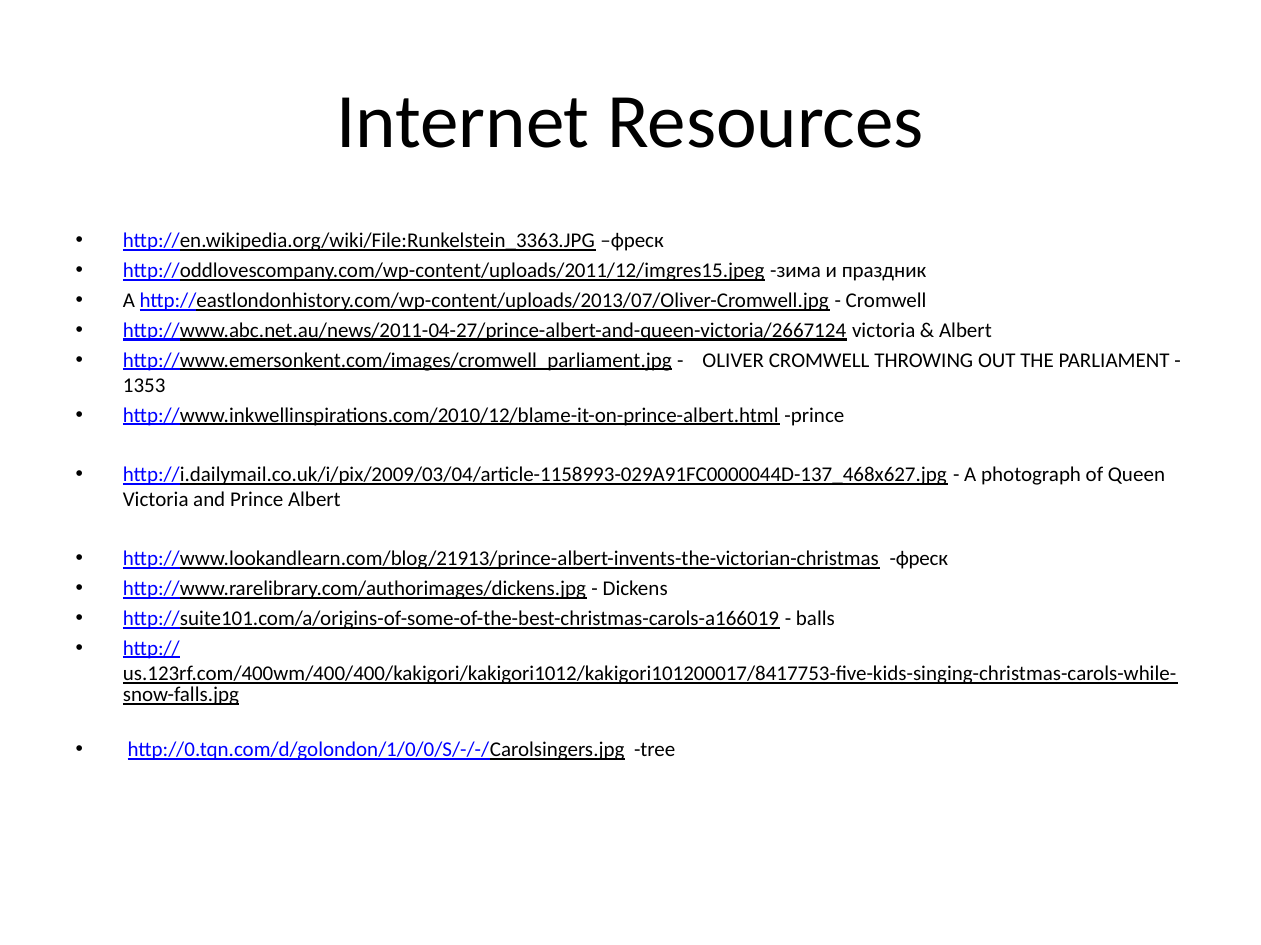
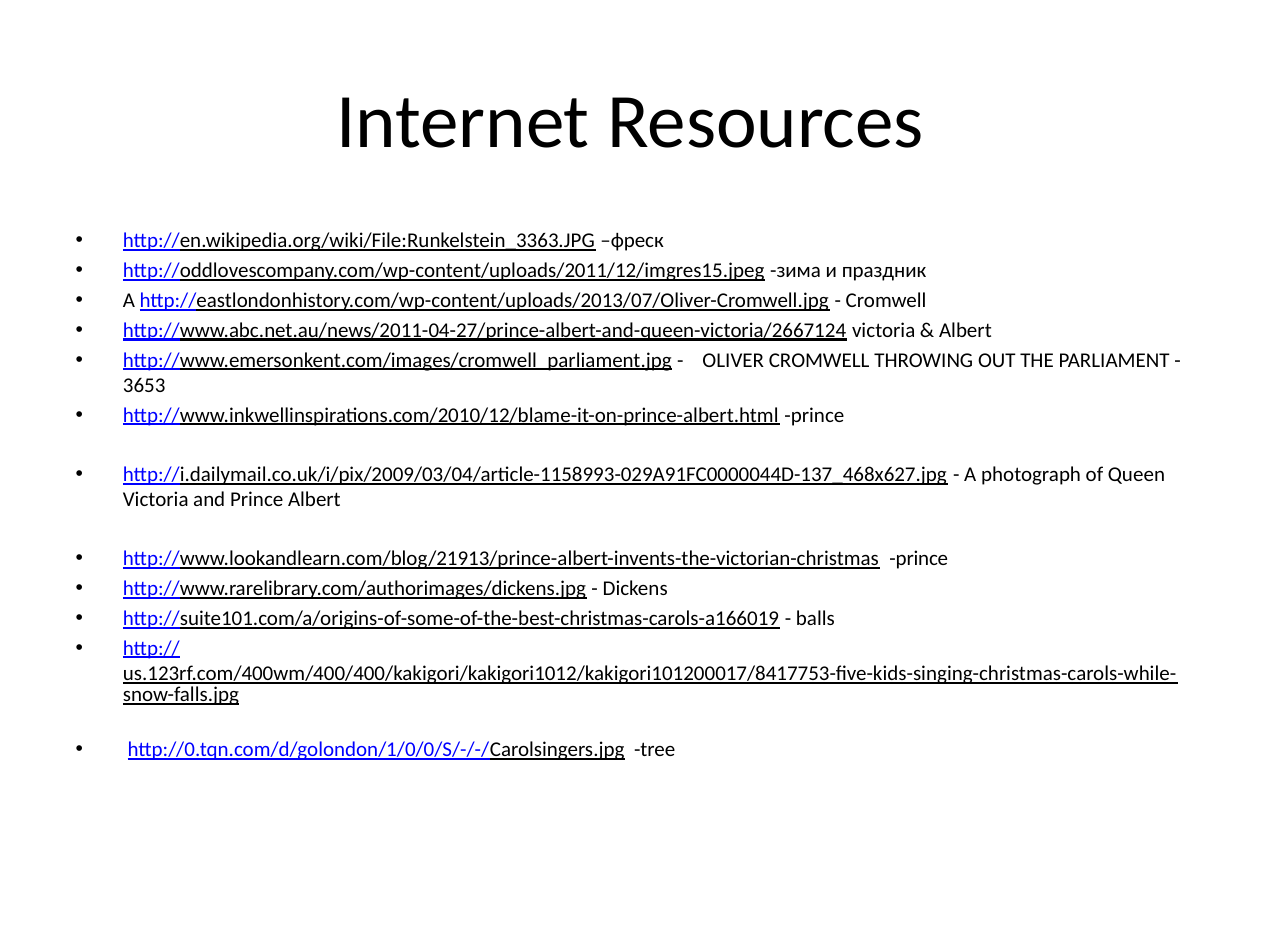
1353: 1353 -> 3653 (144, 386)
http://www.lookandlearn.com/blog/21913/prince-albert-invents-the-victorian-christmas фреск: фреск -> prince (919, 559)
